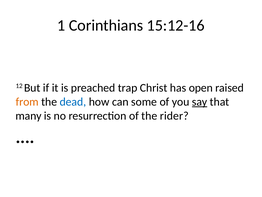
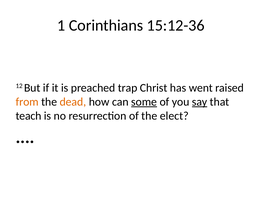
15:12-16: 15:12-16 -> 15:12-36 (176, 25)
open: open -> went (201, 88)
dead colour: blue -> orange (73, 102)
some underline: none -> present (144, 102)
many: many -> teach (29, 116)
rider: rider -> elect (174, 116)
